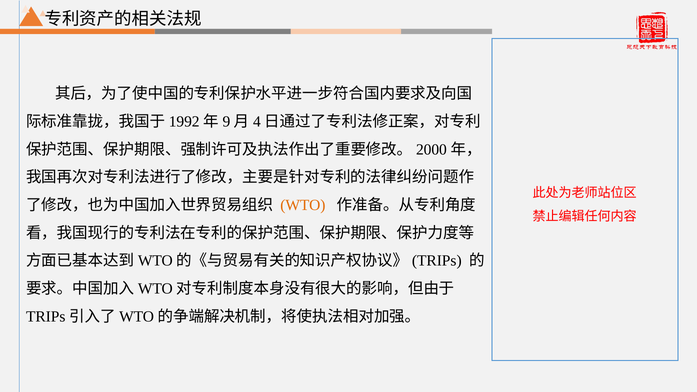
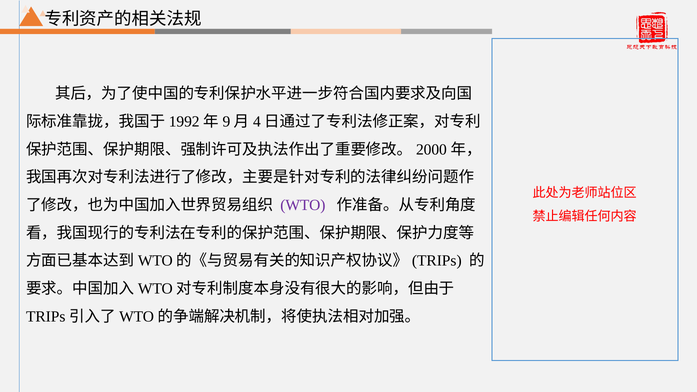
WTO colour: orange -> purple (303, 205)
